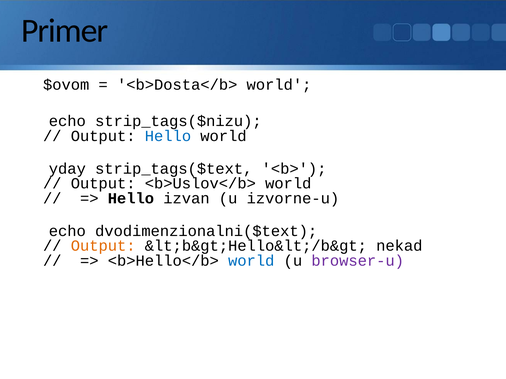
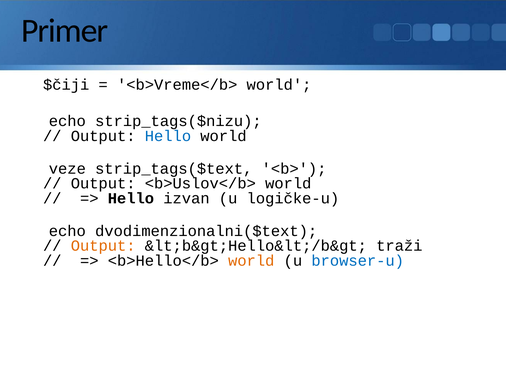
$ovom: $ovom -> $čiji (66, 85)
<b>Dosta</b>: <b>Dosta</b> -> <b>Vreme</b> (177, 85)
yday: yday -> veze (67, 169)
izvorne-u: izvorne-u -> logičke-u (293, 199)
nekad: nekad -> traži (399, 246)
world colour: blue -> orange (251, 261)
browser-u colour: purple -> blue (358, 261)
